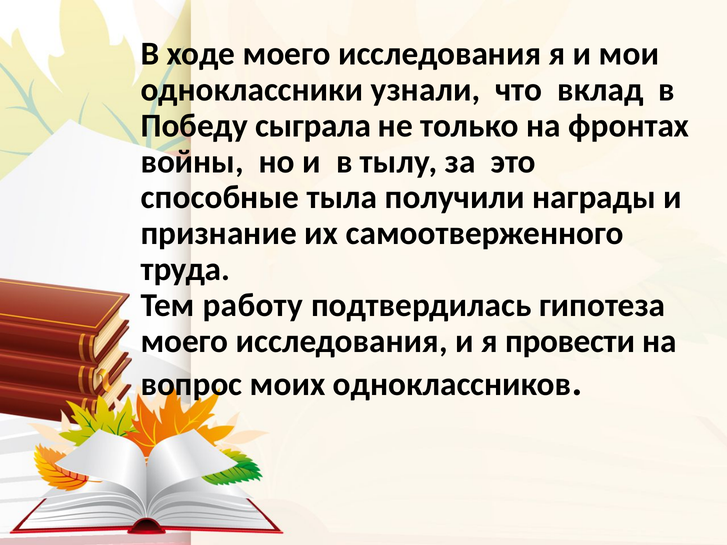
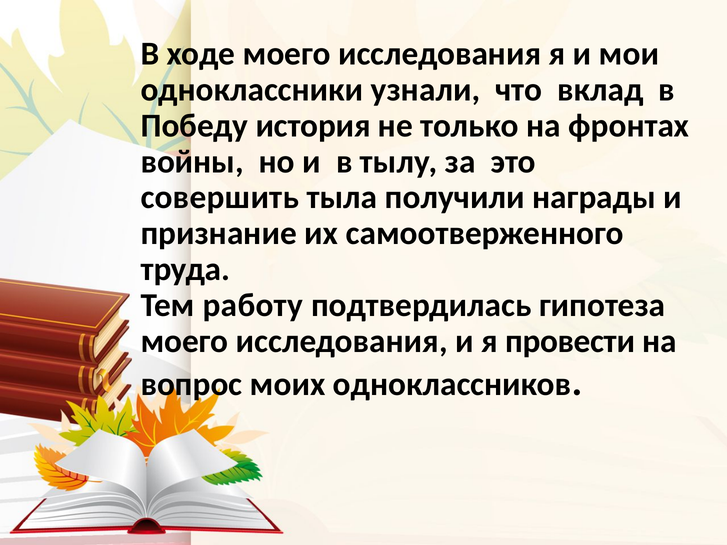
сыграла: сыграла -> история (313, 126)
способные: способные -> совершить (220, 198)
